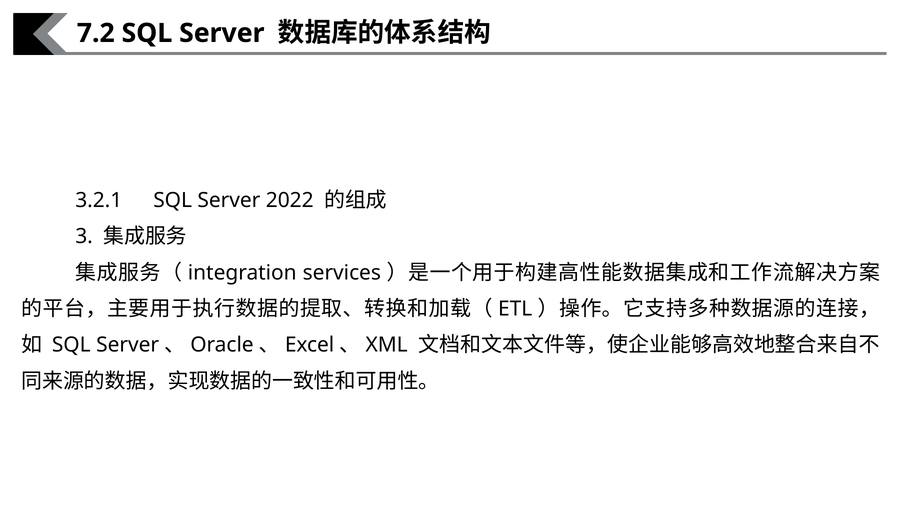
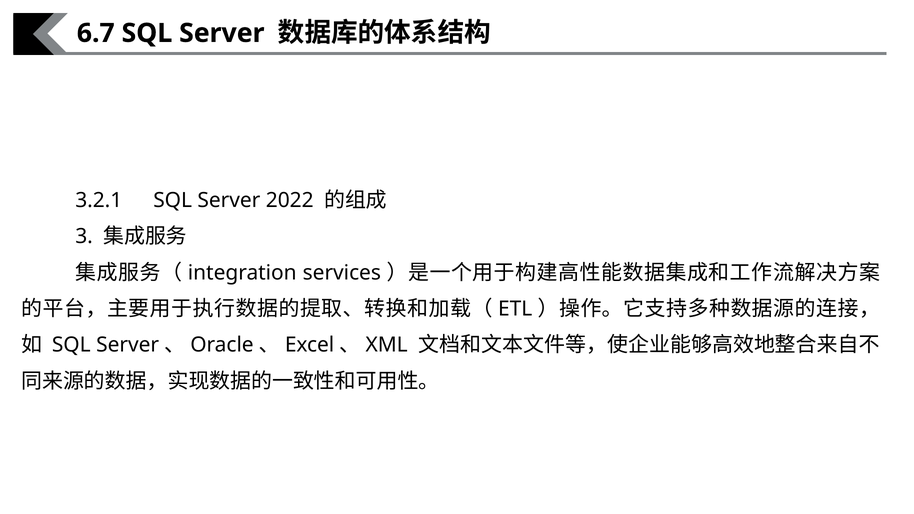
7.2: 7.2 -> 6.7 (96, 33)
